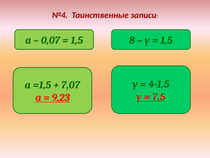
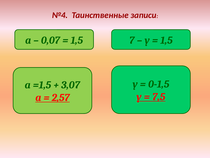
8: 8 -> 7 (132, 40)
4-1,5: 4-1,5 -> 0-1,5 (159, 84)
7,07: 7,07 -> 3,07 (71, 85)
9,23: 9,23 -> 2,57 (61, 97)
